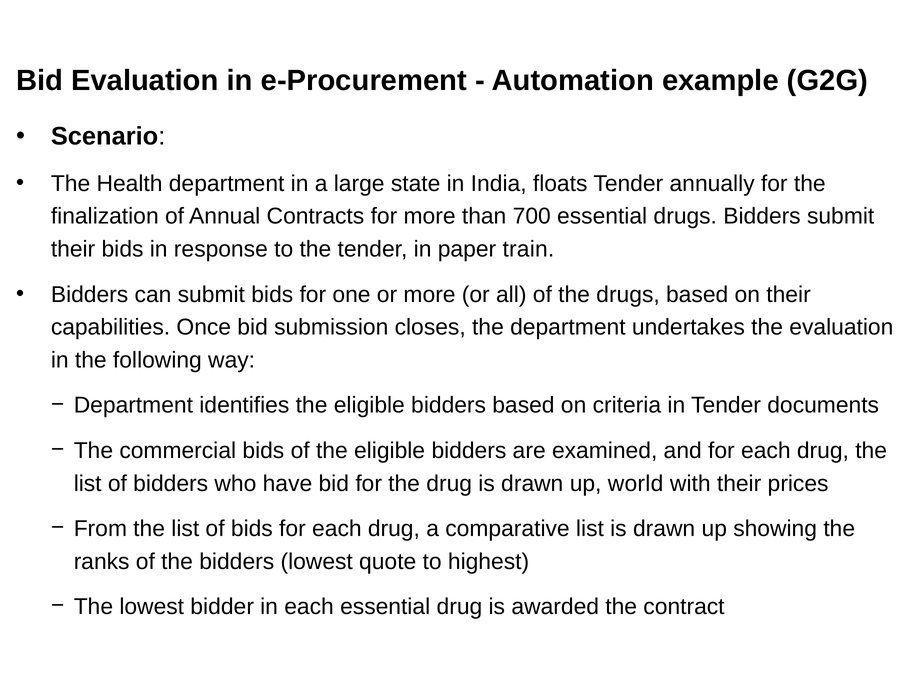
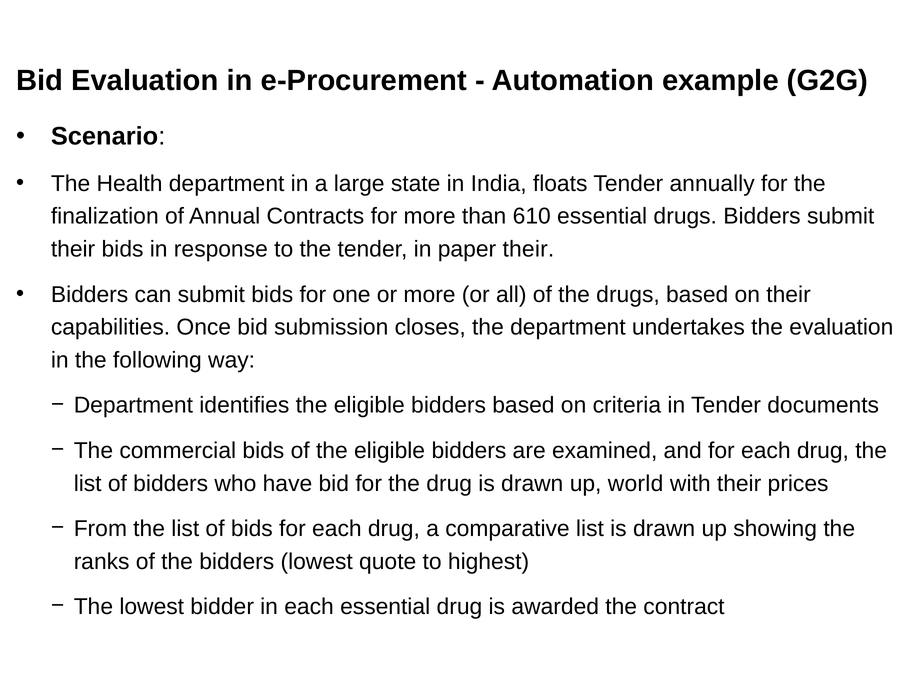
700: 700 -> 610 (532, 216)
paper train: train -> their (528, 249)
